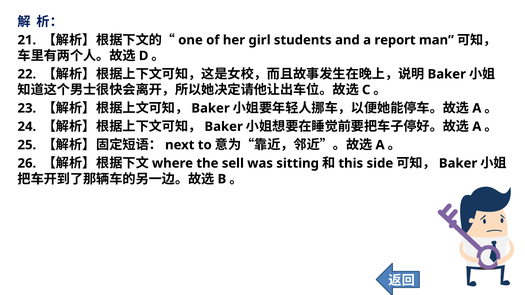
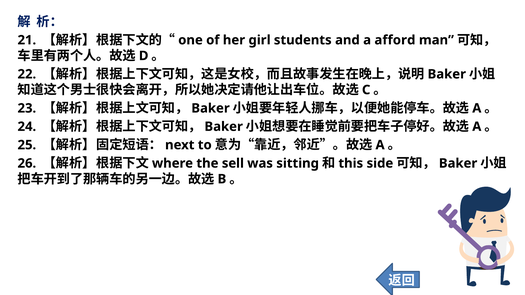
report: report -> afford (395, 40)
